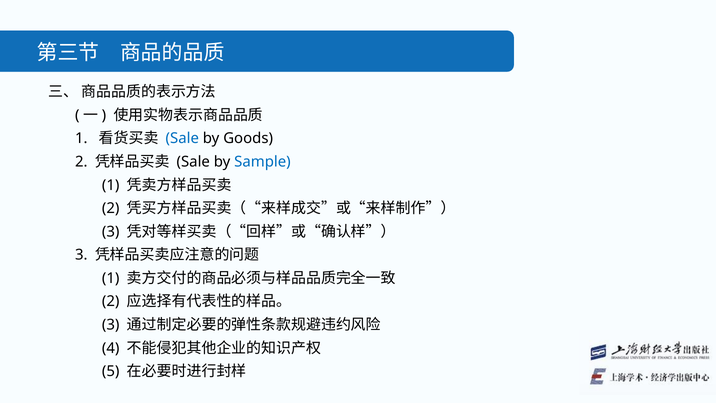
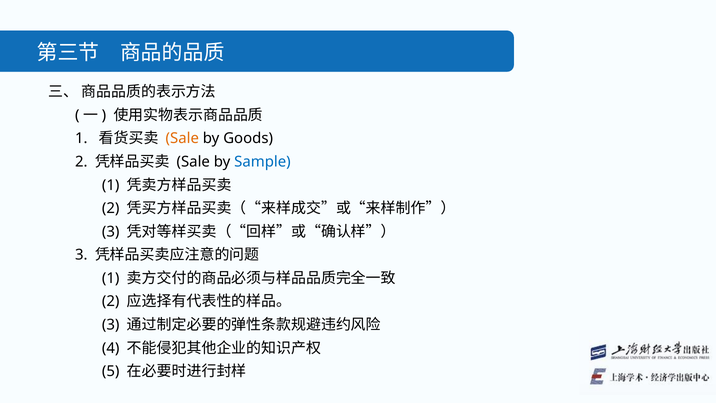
Sale colour: blue -> orange (182, 138)
